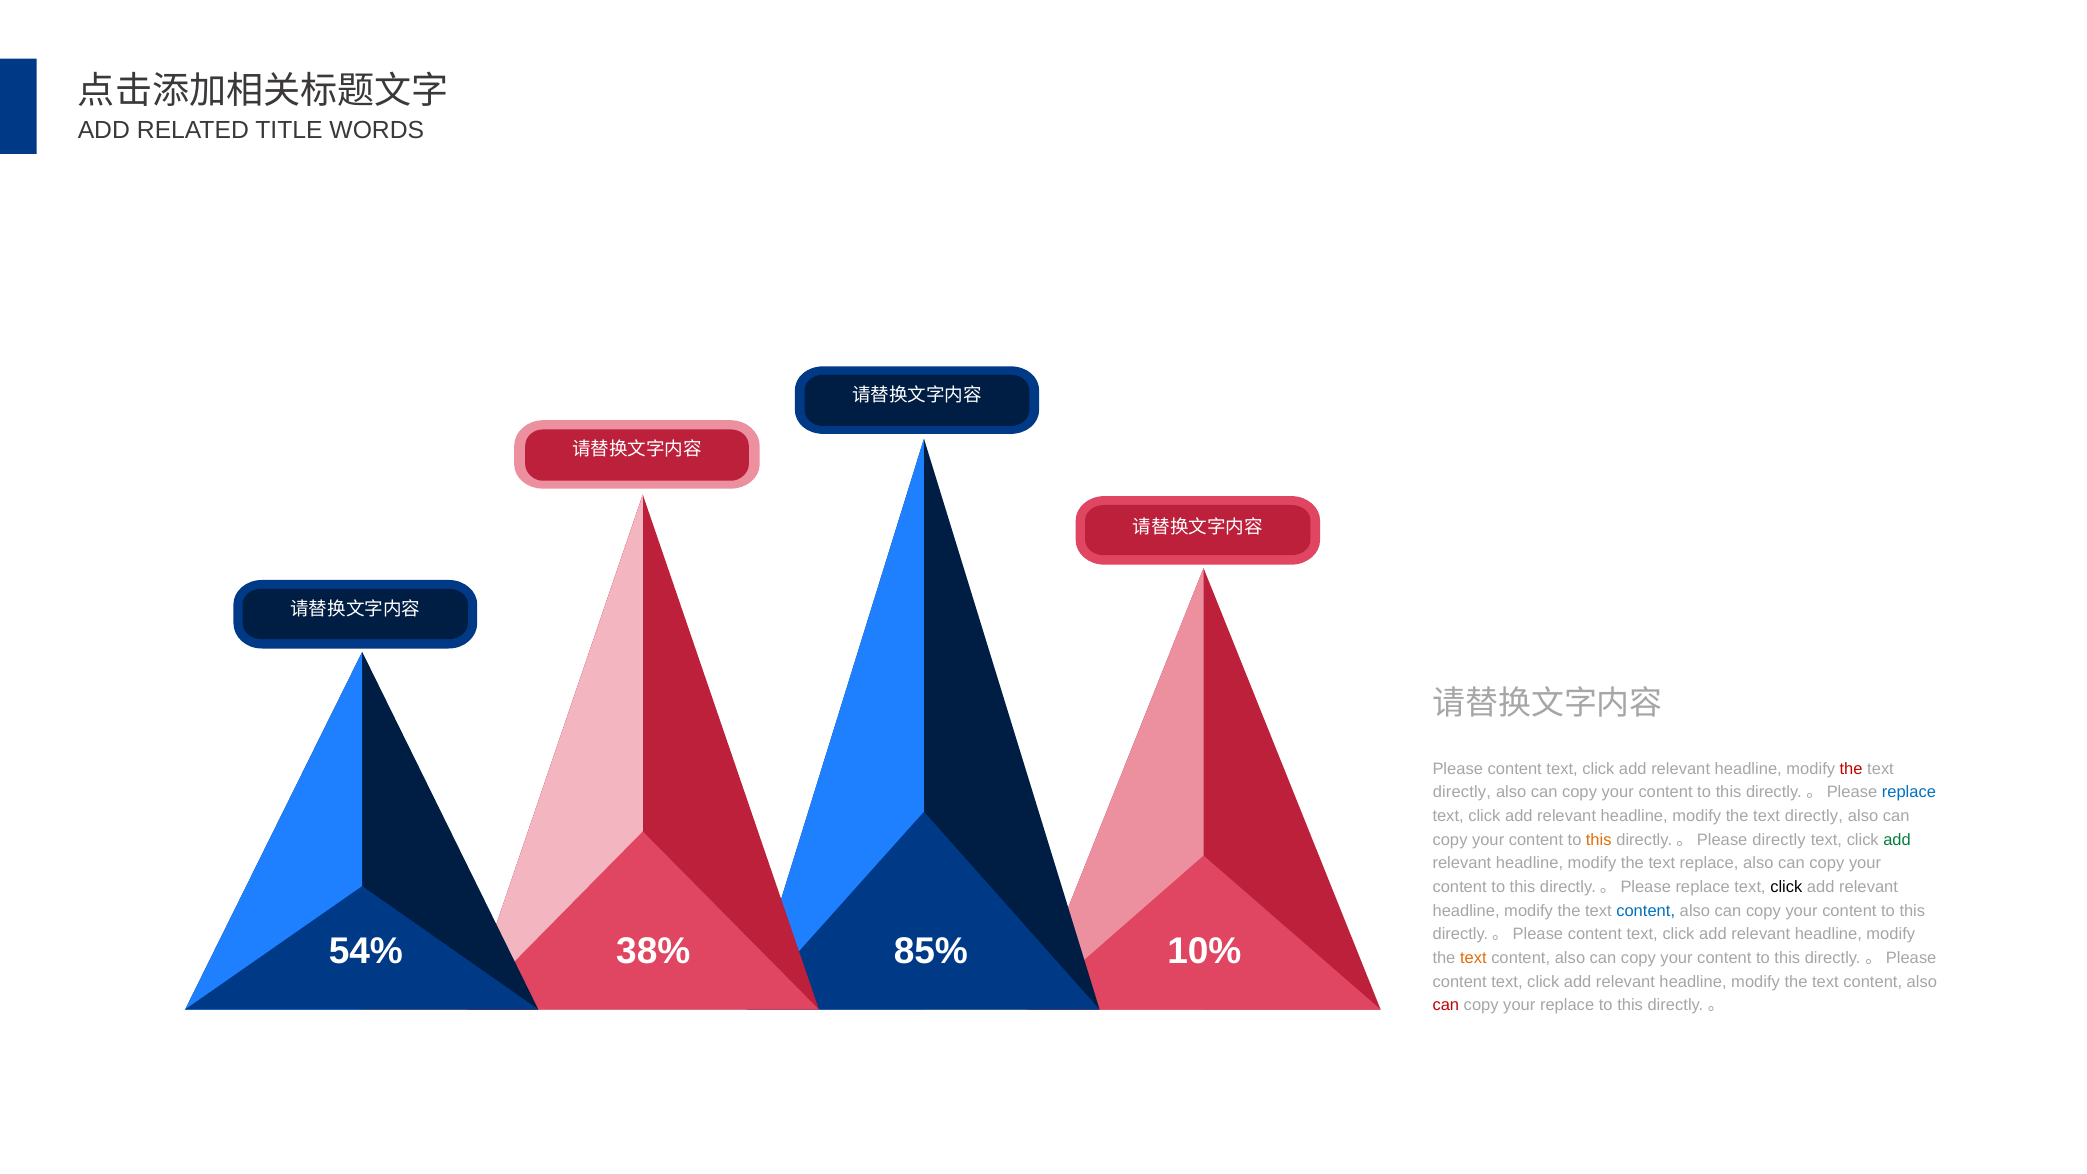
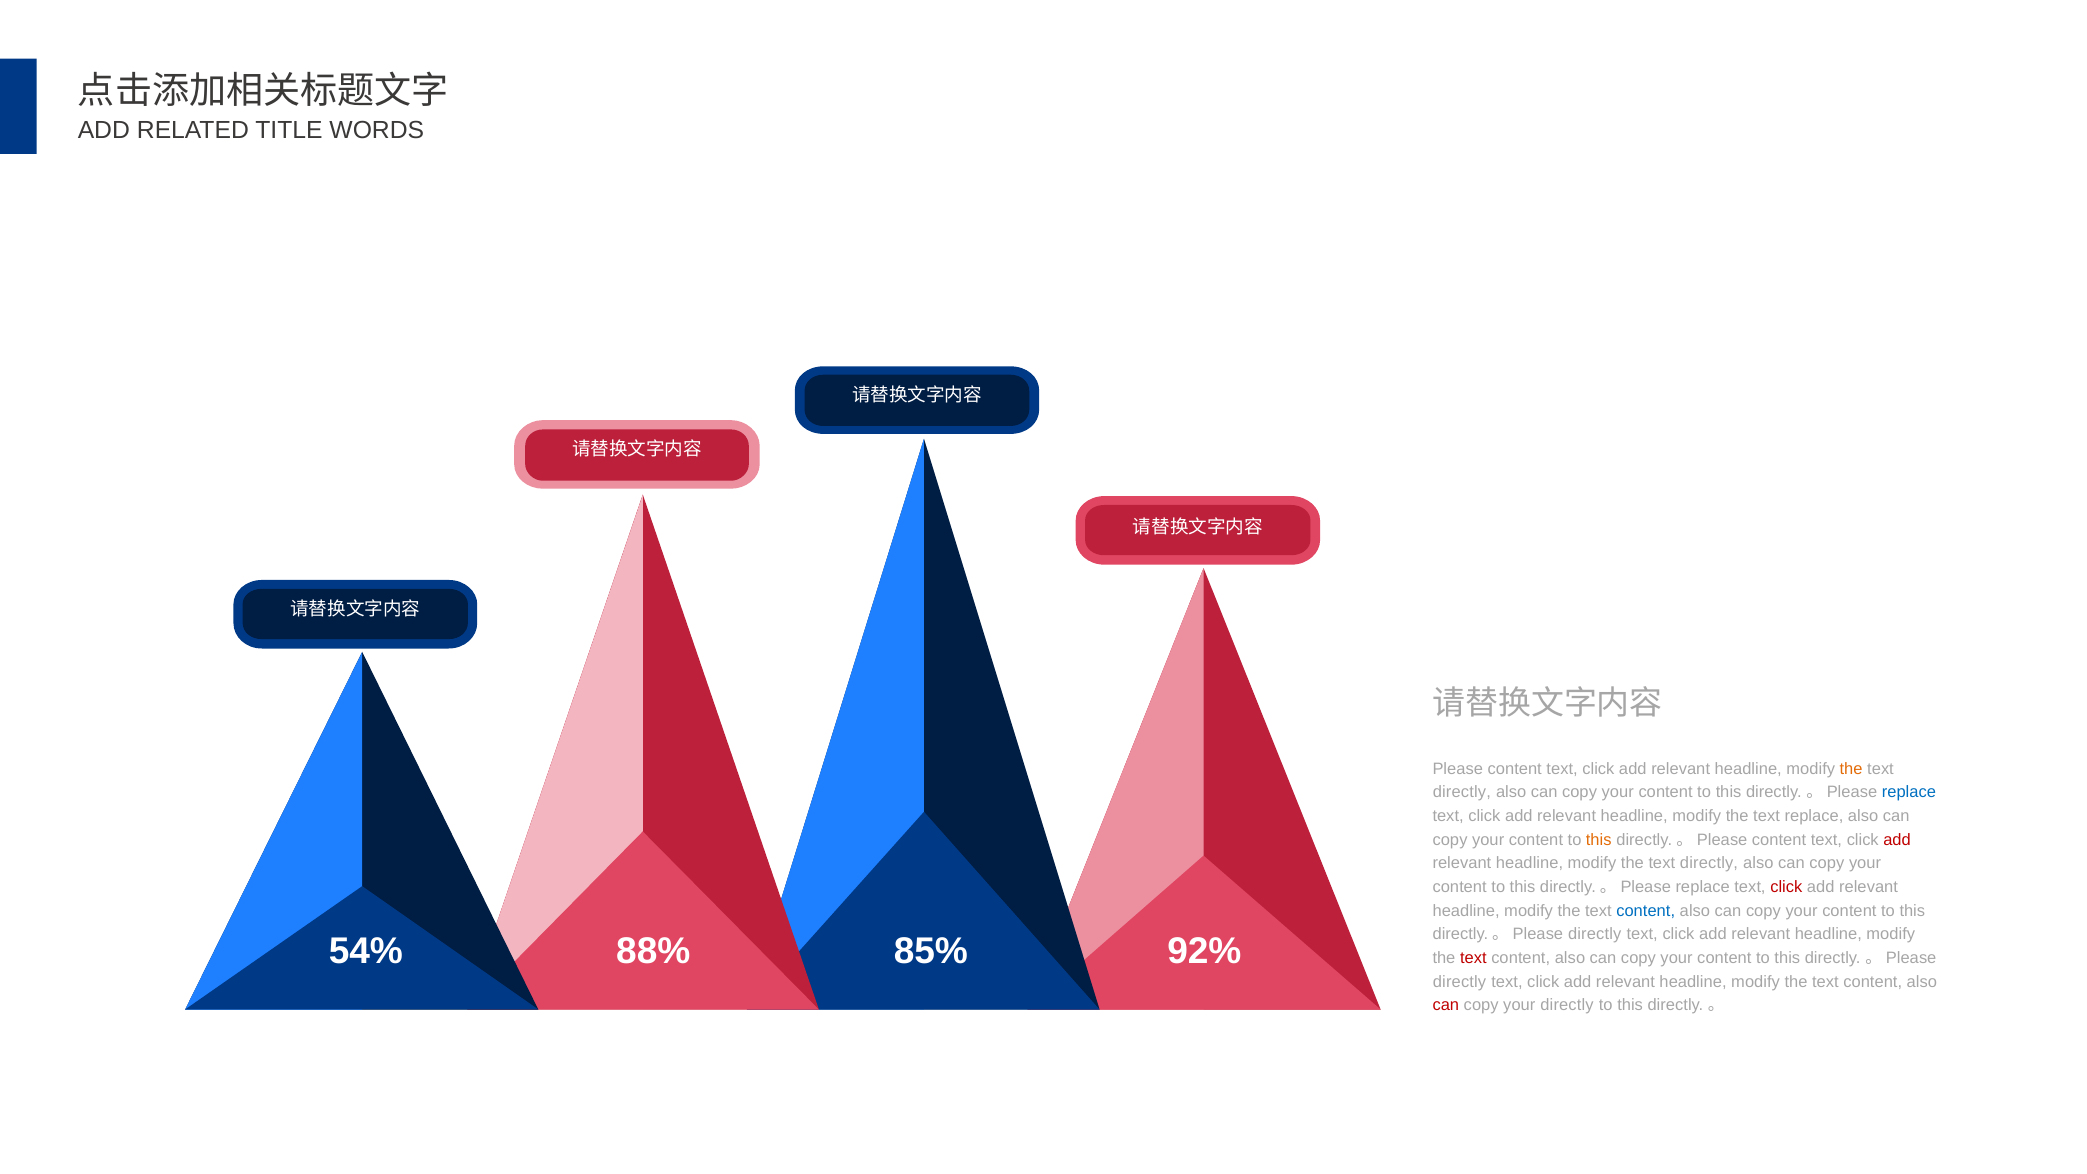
the colour: red -> orange (1851, 769)
directly: directly -> replace (1814, 816)
directly: directly -> content (1779, 840)
add colour: green -> red (1897, 840)
replace: replace -> directly (1709, 863)
click colour: black -> red (1786, 887)
directly.。Please content: content -> directly (1595, 934)
38%: 38% -> 88% (653, 951)
10%: 10% -> 92% (1204, 951)
text colour: orange -> red (1473, 958)
content: content -> directly (1460, 982)
your replace: replace -> directly (1567, 1005)
